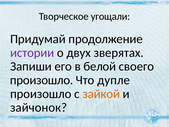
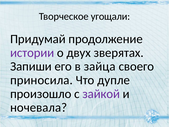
белой: белой -> зайца (100, 66)
произошло: произошло -> приносила (41, 80)
зайкой colour: orange -> purple (101, 94)
зайчонок: зайчонок -> ночевала (39, 107)
